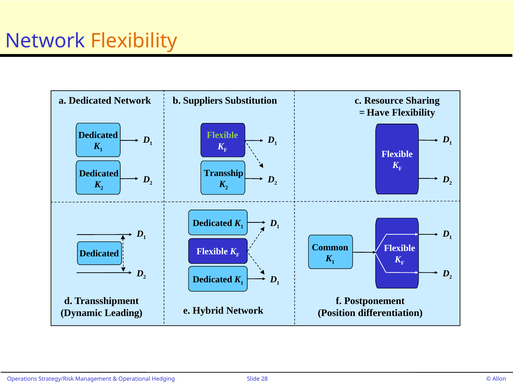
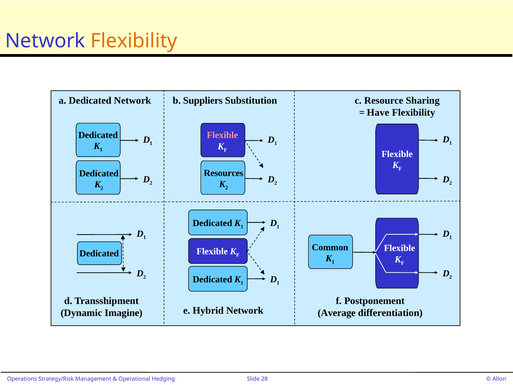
Flexible colour: light green -> pink (222, 135)
Transship: Transship -> Resources (224, 173)
Leading: Leading -> Imagine (124, 313)
Position: Position -> Average (337, 313)
